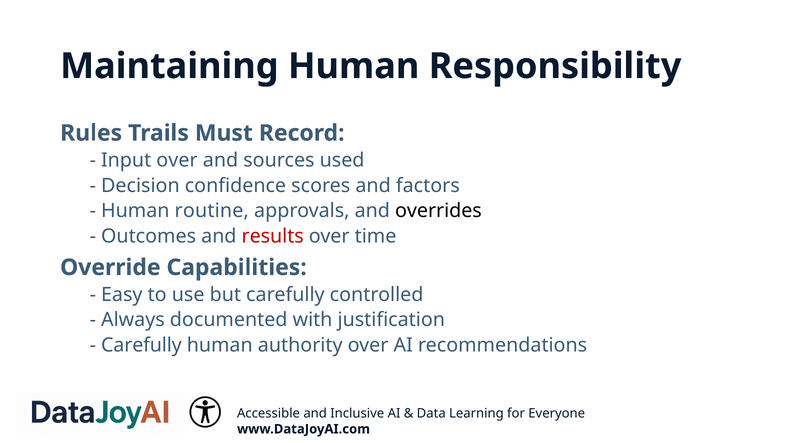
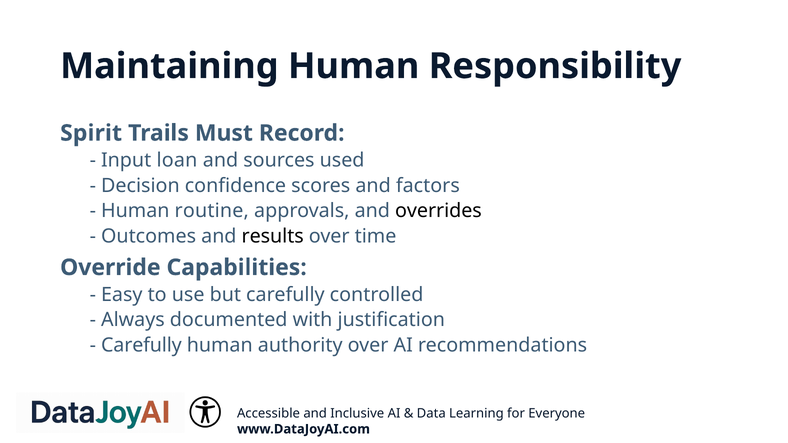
Rules: Rules -> Spirit (91, 133)
Input over: over -> loan (177, 160)
results colour: red -> black (273, 236)
